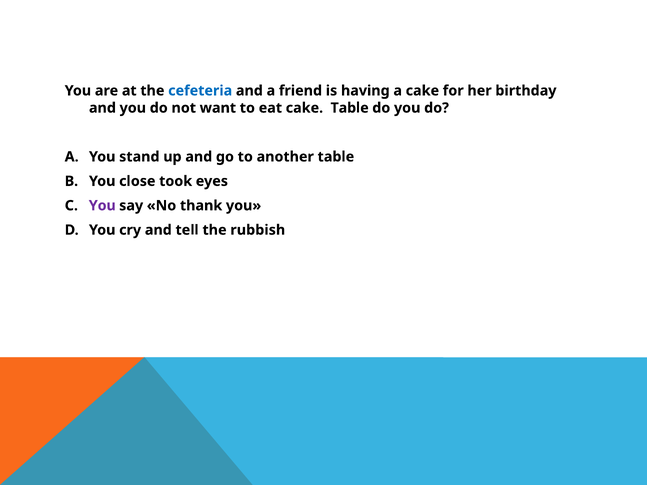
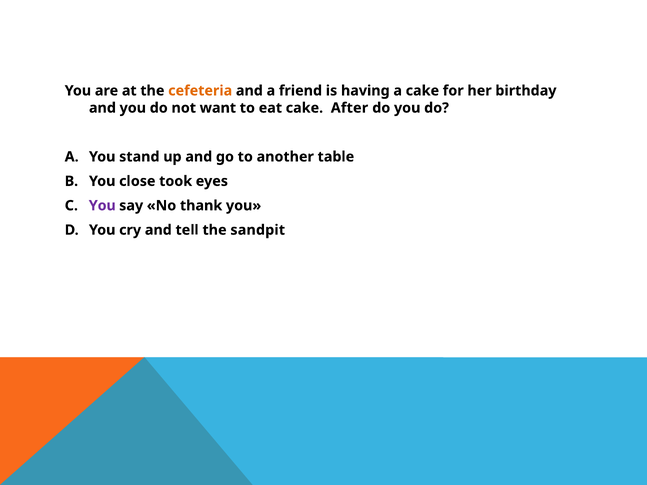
cefeteria colour: blue -> orange (200, 91)
cake Table: Table -> After (349, 108)
rubbish: rubbish -> sandpit (258, 230)
